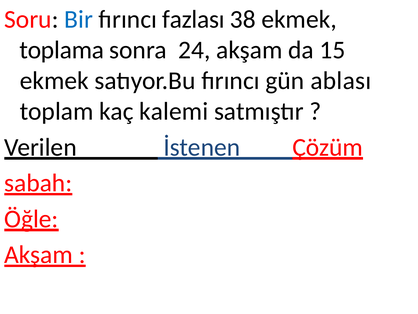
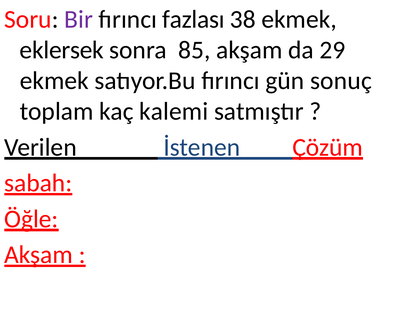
Bir colour: blue -> purple (79, 19)
toplama: toplama -> eklersek (62, 50)
24: 24 -> 85 (194, 50)
15: 15 -> 29 (333, 50)
ablası: ablası -> sonuç (341, 81)
